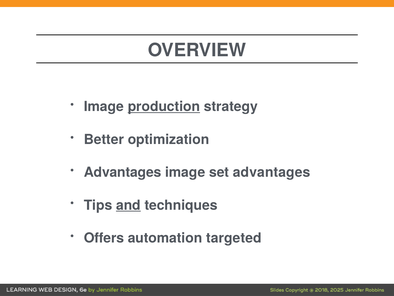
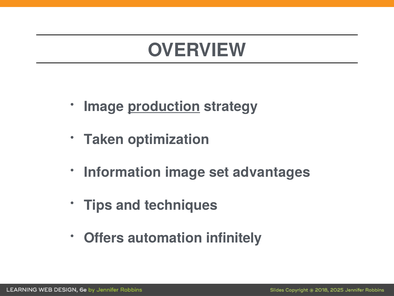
Better: Better -> Taken (104, 139)
Advantages: Advantages -> Information (122, 172)
and underline: present -> none (128, 205)
targeted: targeted -> infinitely (234, 238)
